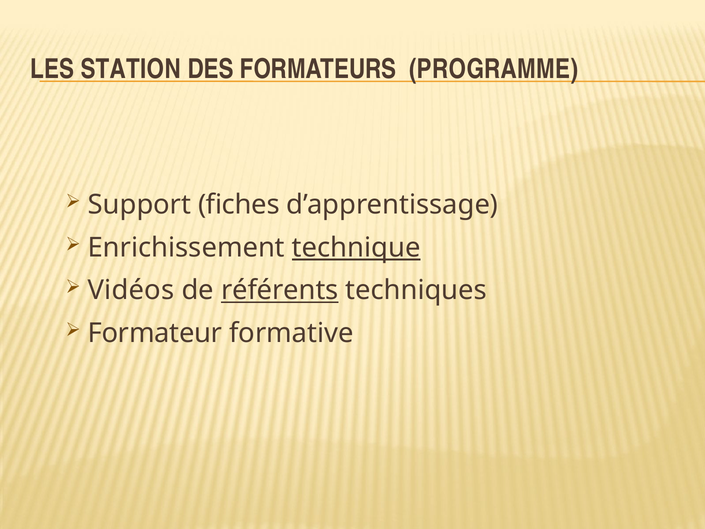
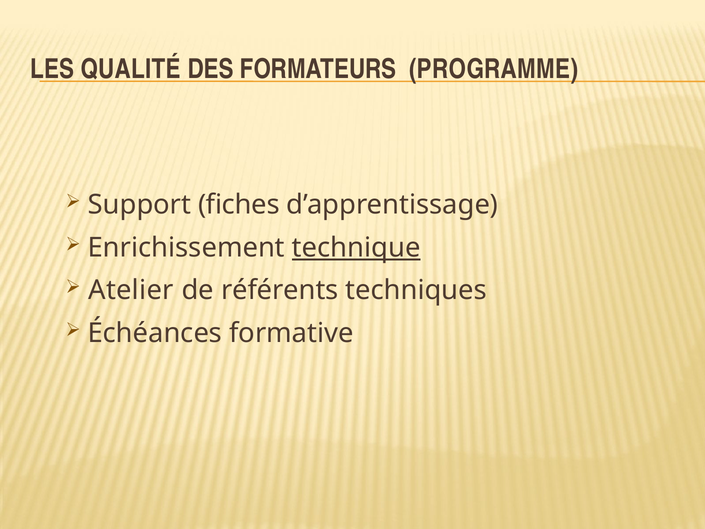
STATION: STATION -> QUALITÉ (131, 69)
Vidéos: Vidéos -> Atelier (131, 290)
référents underline: present -> none (280, 290)
Formateur: Formateur -> Échéances (155, 333)
